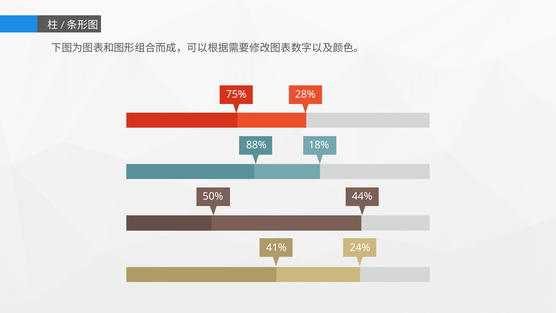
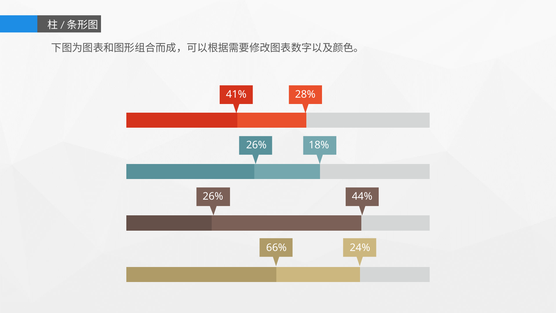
75%: 75% -> 41% (236, 94)
88%: 88% -> 26% (256, 145)
50%: 50% -> 26% (213, 196)
41%: 41% -> 66% (276, 248)
